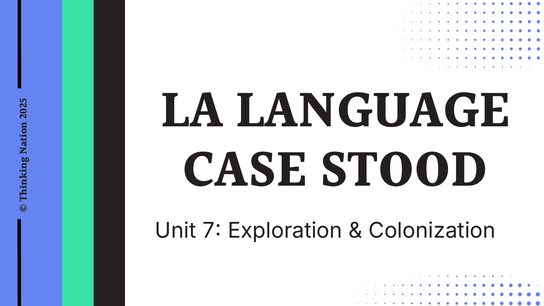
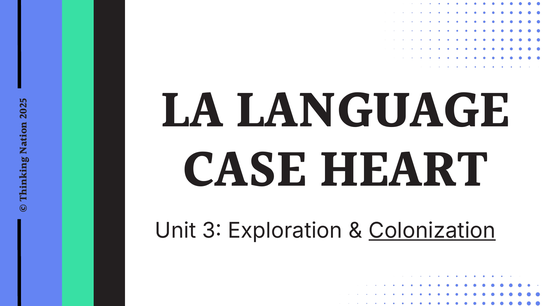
STOOD: STOOD -> HEART (404, 171)
7: 7 -> 3 (212, 231)
Colonization underline: none -> present (432, 231)
